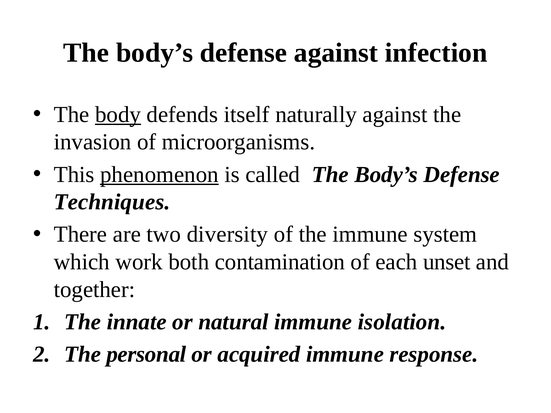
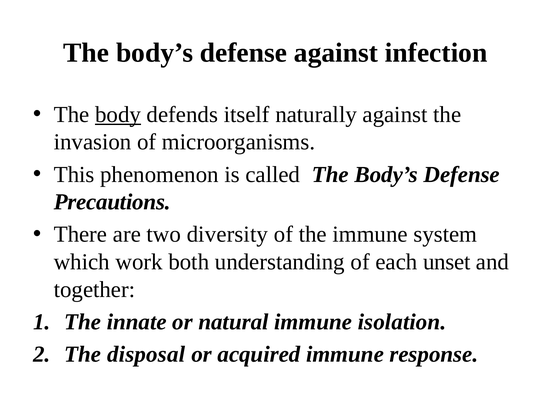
phenomenon underline: present -> none (159, 175)
Techniques: Techniques -> Precautions (112, 202)
contamination: contamination -> understanding (280, 262)
personal: personal -> disposal (146, 355)
